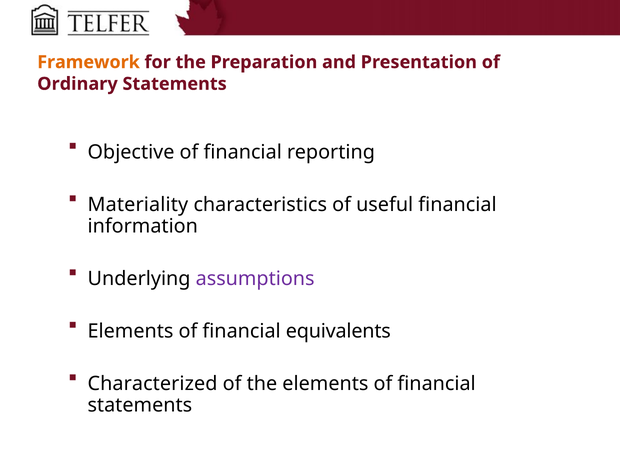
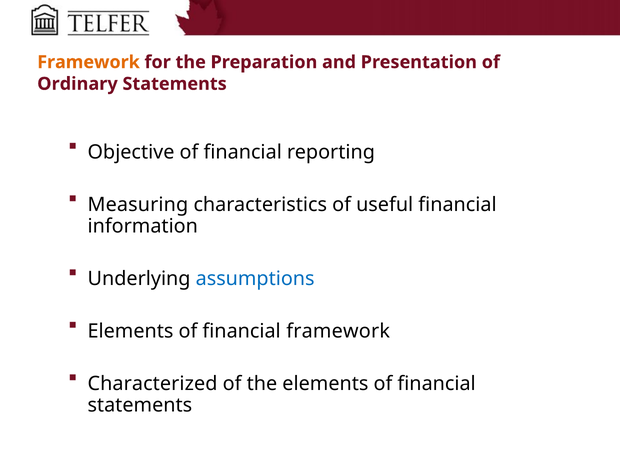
Materiality: Materiality -> Measuring (138, 205)
assumptions colour: purple -> blue (255, 279)
financial equivalents: equivalents -> framework (338, 331)
